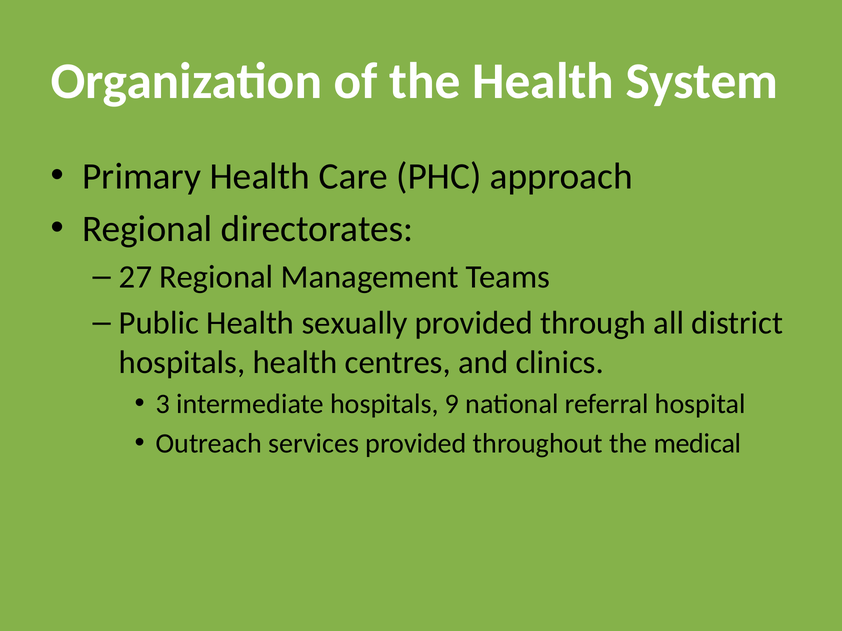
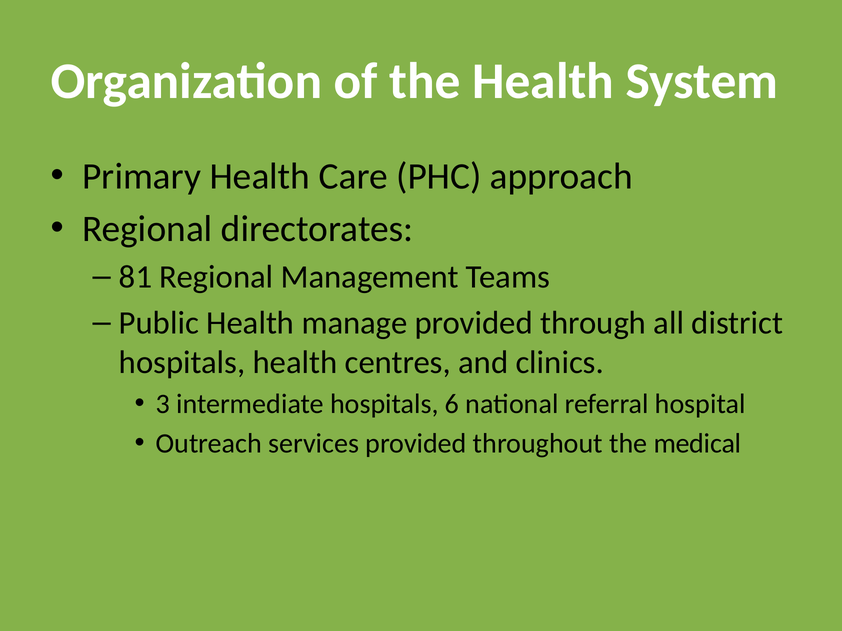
27: 27 -> 81 (136, 277)
sexually: sexually -> manage (355, 323)
9: 9 -> 6 (452, 404)
